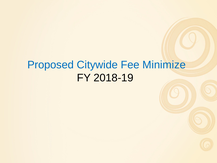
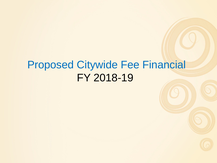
Minimize: Minimize -> Financial (164, 65)
